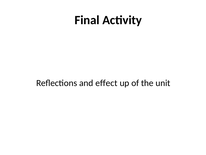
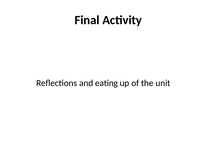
effect: effect -> eating (106, 83)
